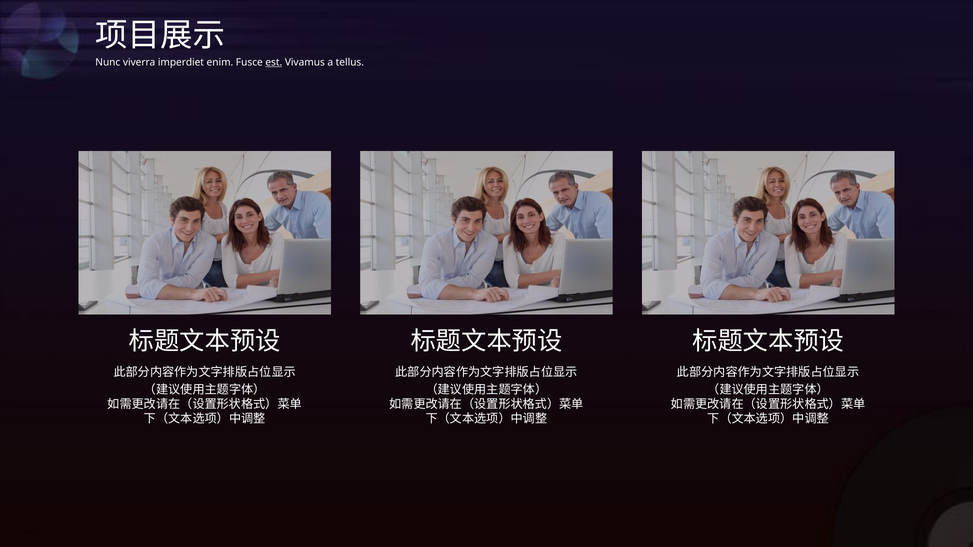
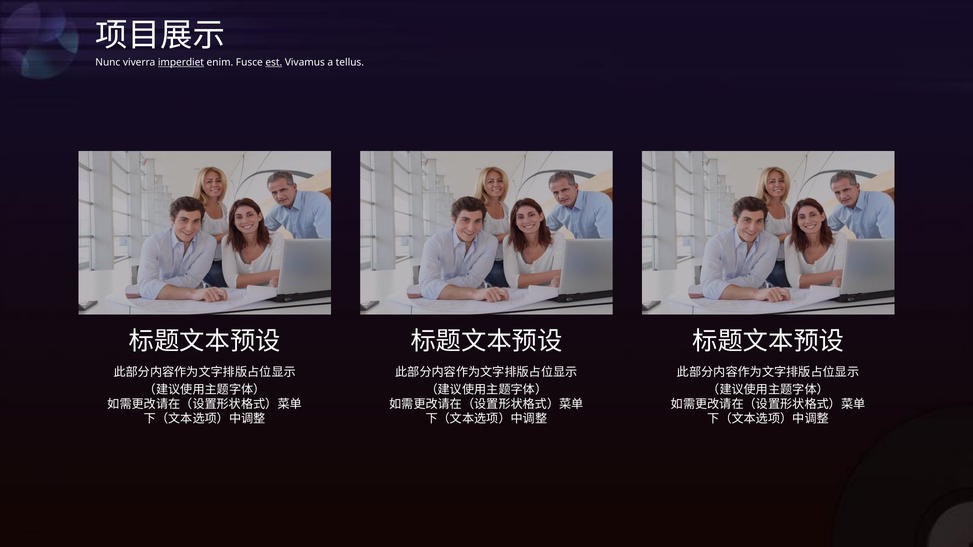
imperdiet underline: none -> present (181, 62)
